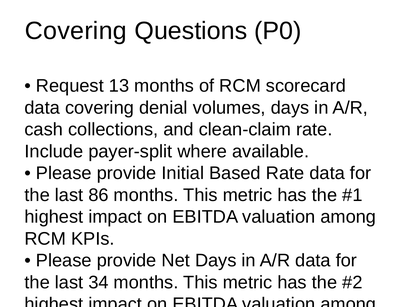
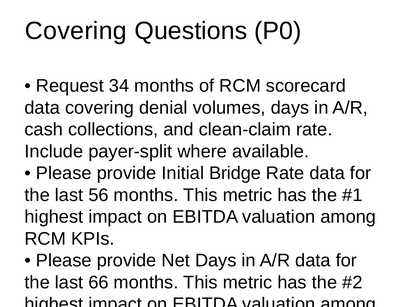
13: 13 -> 34 (119, 86)
Based: Based -> Bridge (235, 173)
86: 86 -> 56 (98, 195)
34: 34 -> 66 (98, 283)
